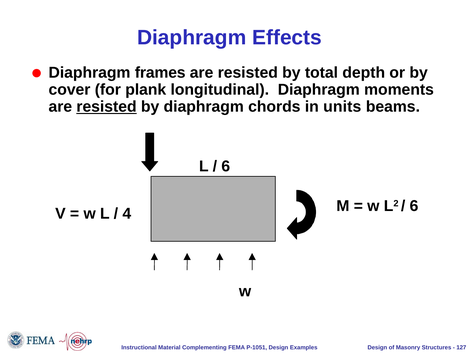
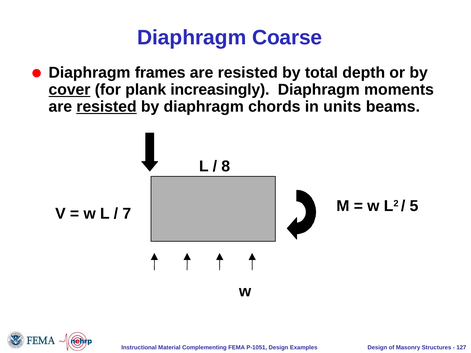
Effects: Effects -> Coarse (287, 38)
cover underline: none -> present (69, 90)
longitudinal: longitudinal -> increasingly (220, 90)
6: 6 -> 8 (226, 167)
6: 6 -> 5 (414, 206)
4: 4 -> 7 (127, 214)
